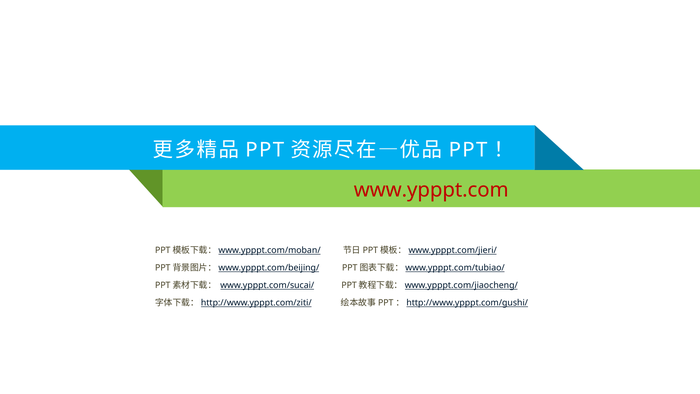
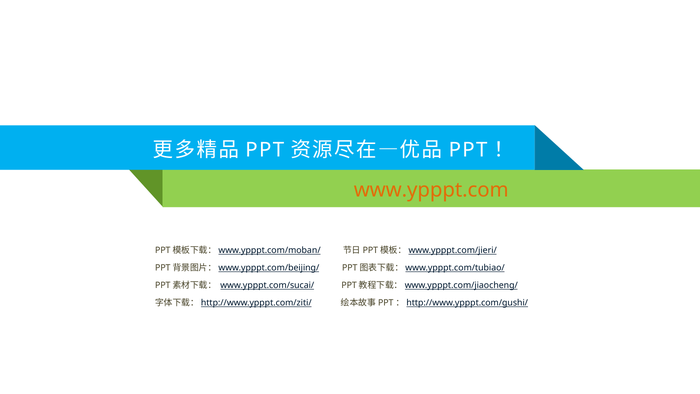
www.ypppt.com colour: red -> orange (431, 190)
